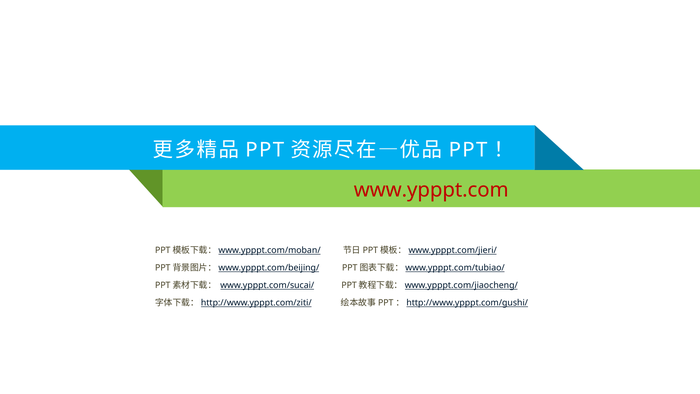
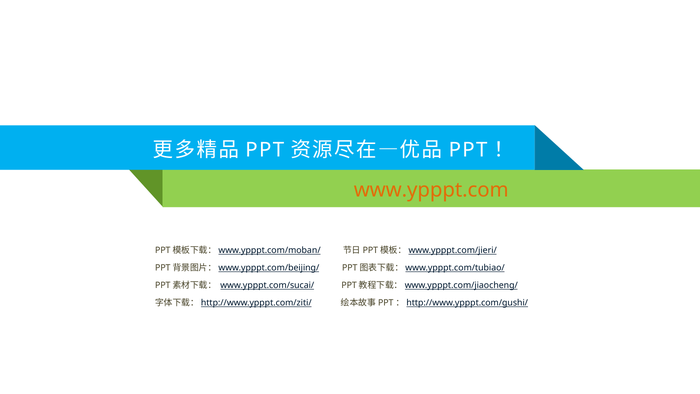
www.ypppt.com colour: red -> orange (431, 190)
